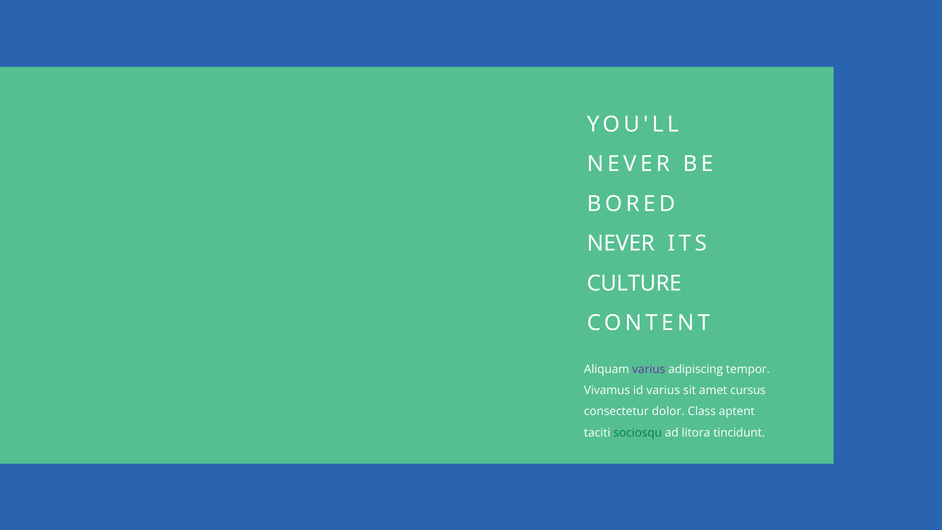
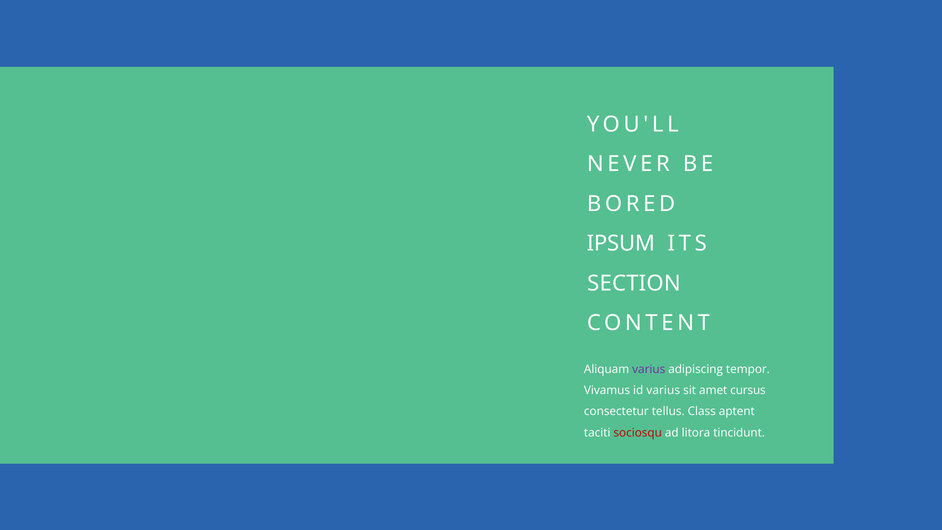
NEVER: NEVER -> IPSUM (621, 244)
CULTURE: CULTURE -> SECTION (634, 283)
dolor: dolor -> tellus (668, 411)
sociosqu colour: green -> red (638, 433)
